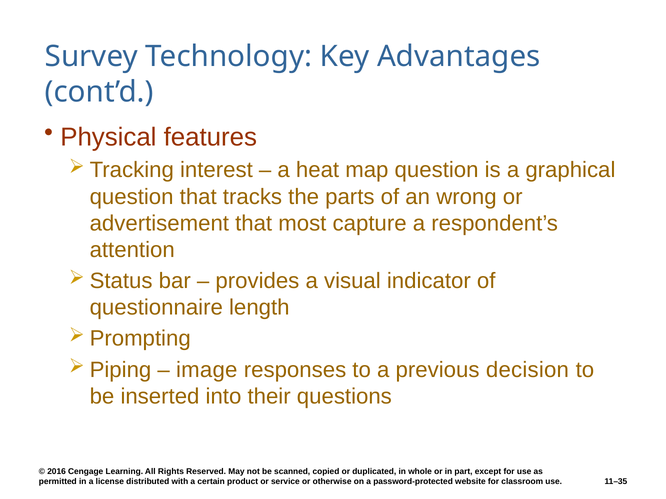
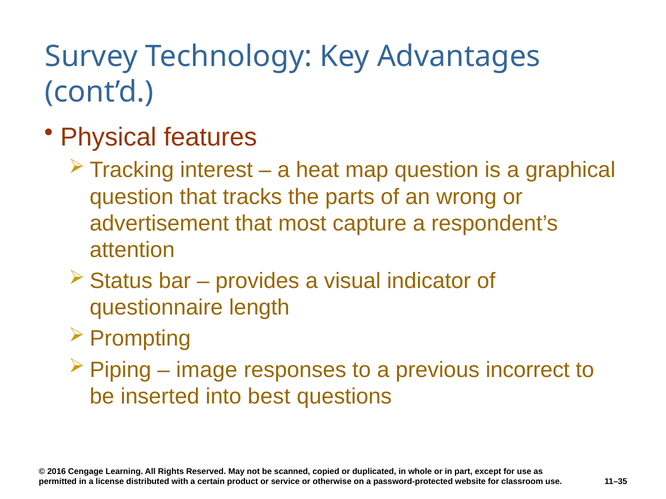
decision: decision -> incorrect (528, 370)
their: their -> best (269, 397)
